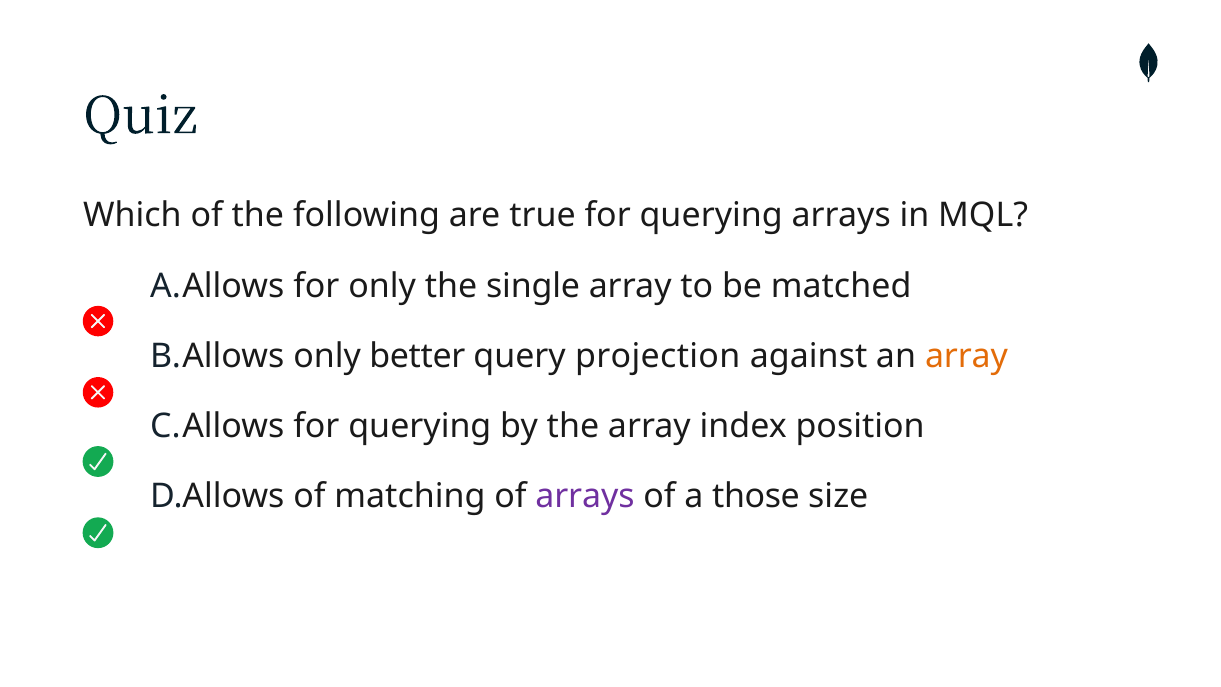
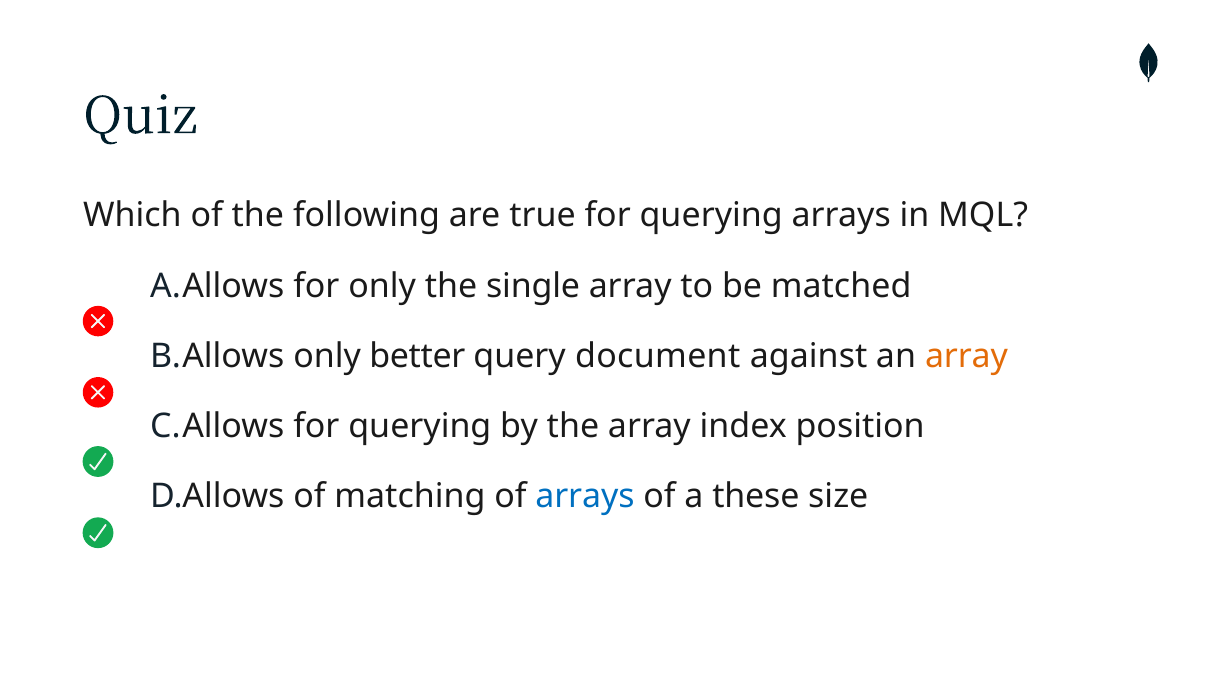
projection: projection -> document (658, 356)
arrays colour: purple -> blue (585, 496)
those: those -> these (756, 496)
